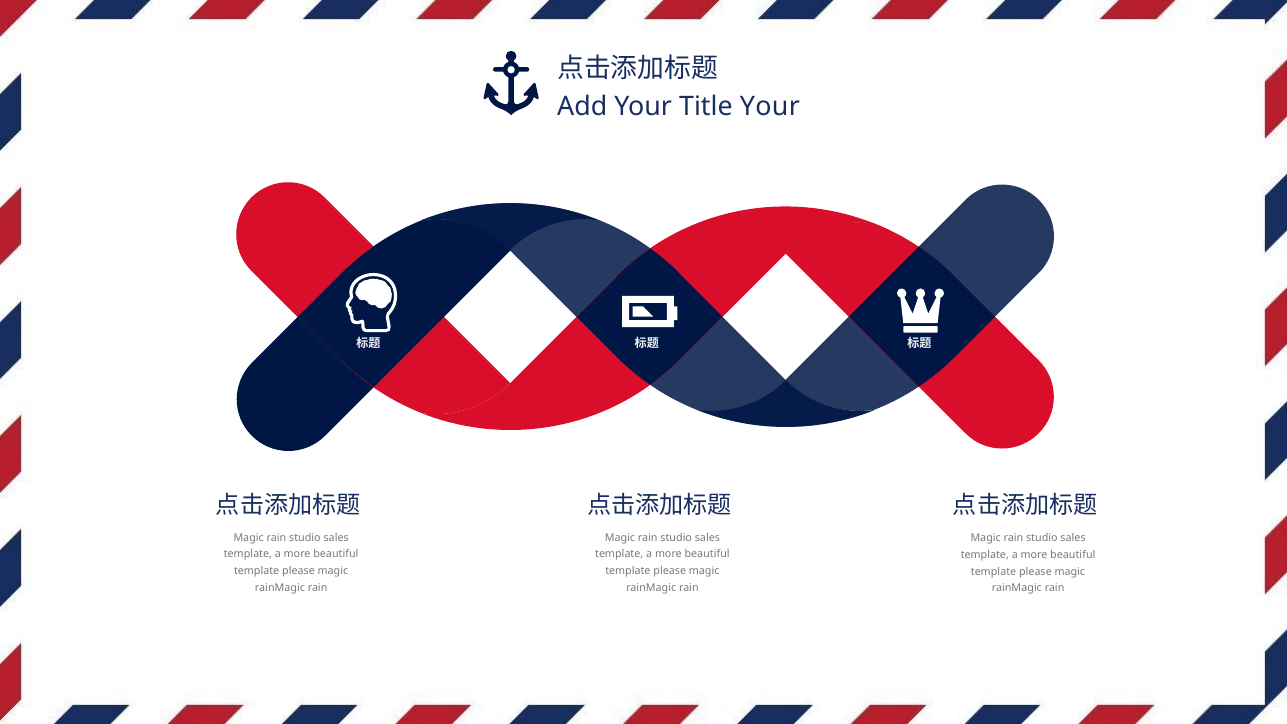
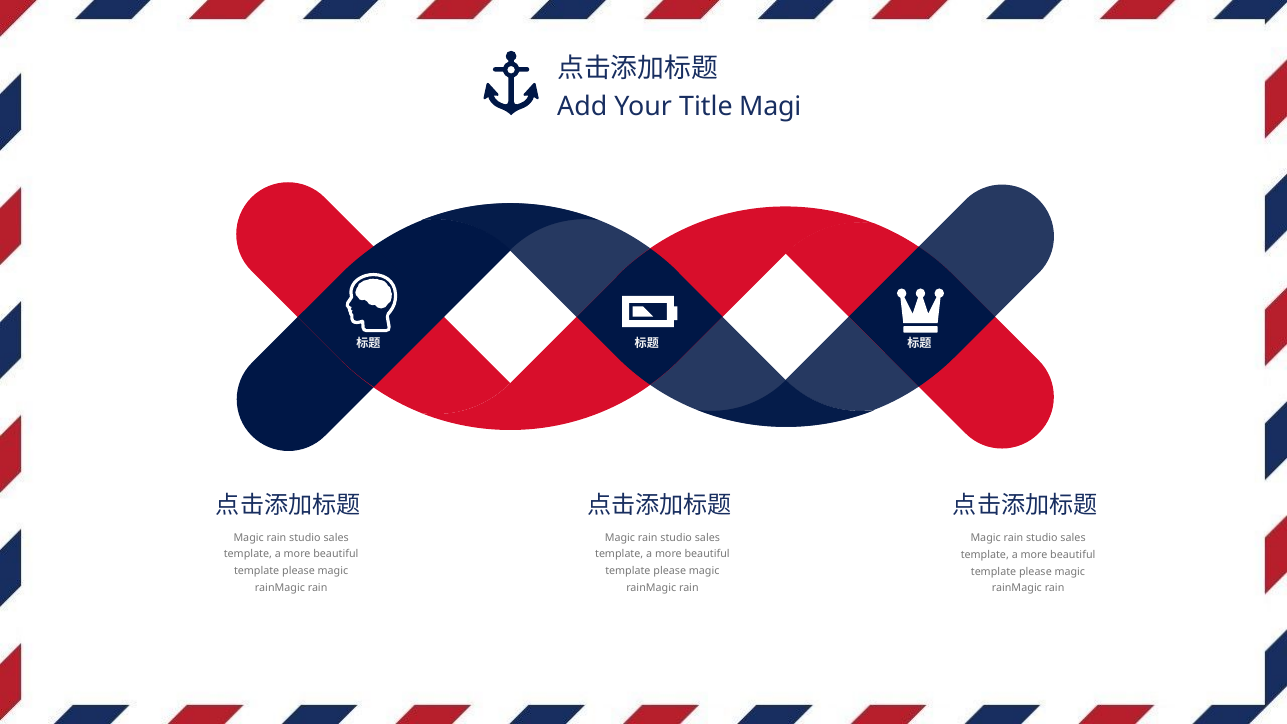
Title Your: Your -> Magi (770, 107)
